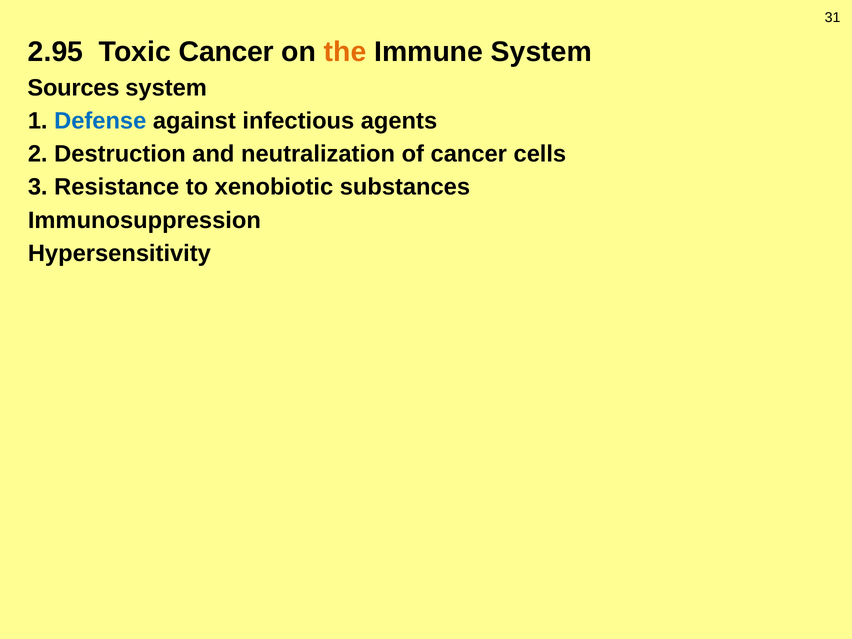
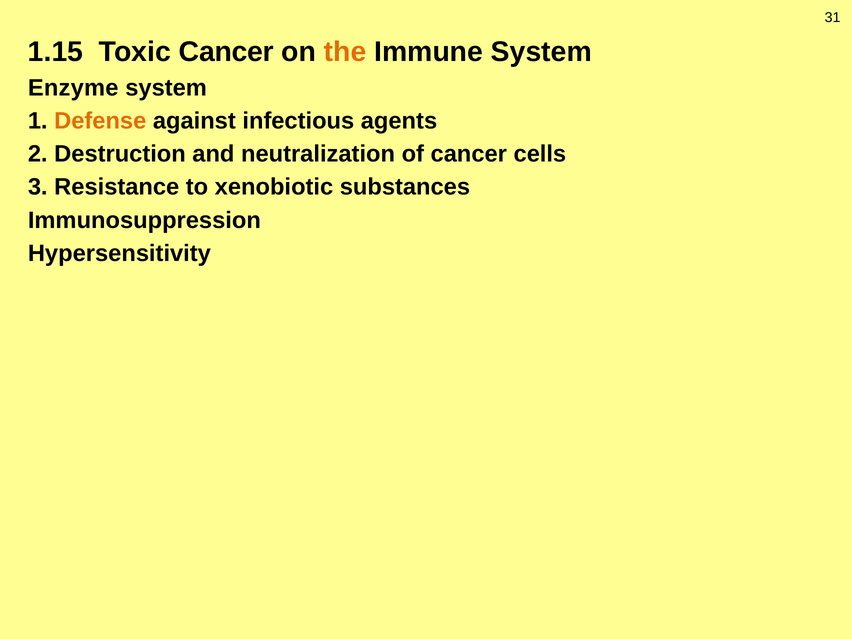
2.95: 2.95 -> 1.15 (56, 52)
Sources: Sources -> Enzyme (73, 88)
Defense colour: blue -> orange (100, 121)
